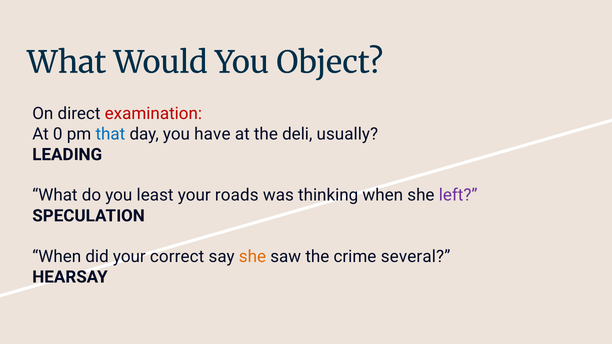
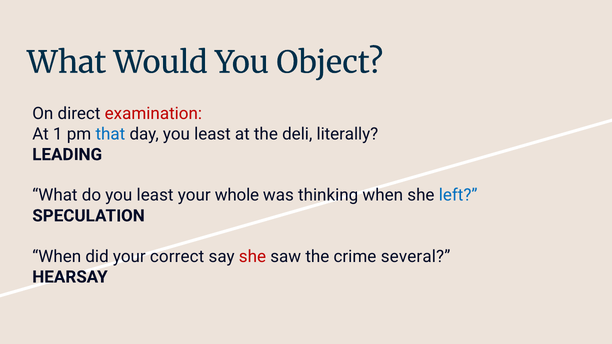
0: 0 -> 1 (58, 134)
day you have: have -> least (212, 134)
usually: usually -> literally (347, 134)
roads: roads -> whole (237, 196)
left colour: purple -> blue (458, 196)
she colour: orange -> red (252, 257)
